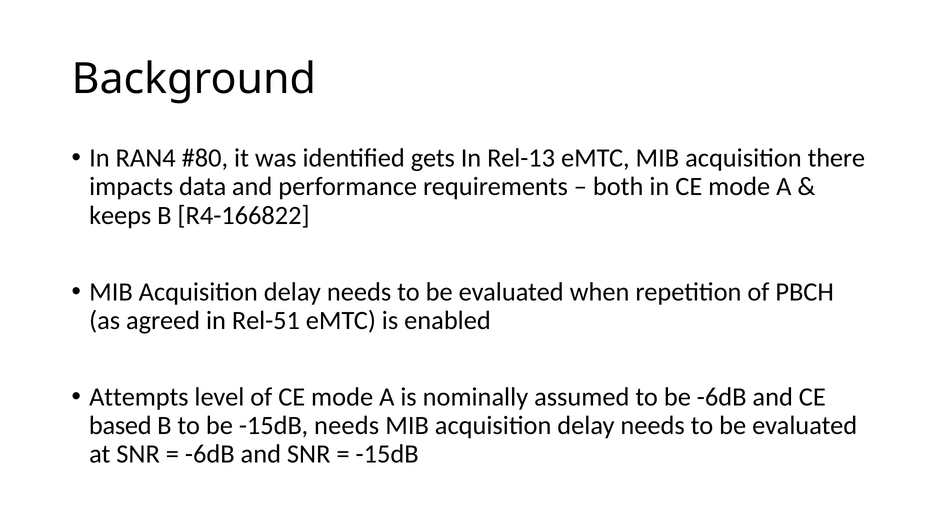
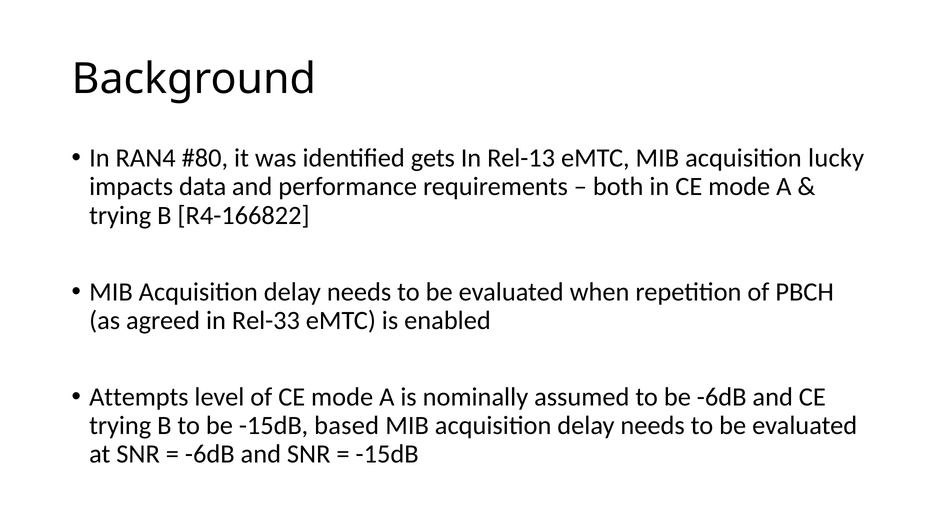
there: there -> lucky (836, 158)
keeps: keeps -> trying (120, 215)
Rel-51: Rel-51 -> Rel-33 (266, 321)
based: based -> trying (120, 426)
-15dB needs: needs -> based (347, 426)
